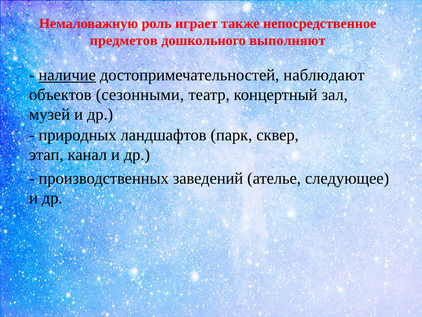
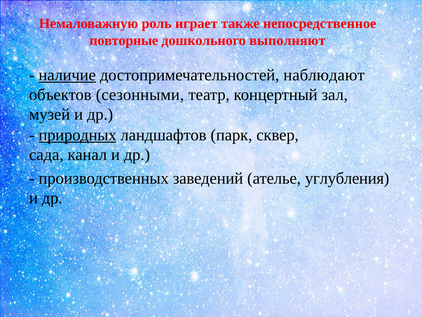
предметов: предметов -> повторные (124, 40)
природных underline: none -> present (78, 135)
этап: этап -> сада (46, 154)
следующее: следующее -> углубления (347, 178)
